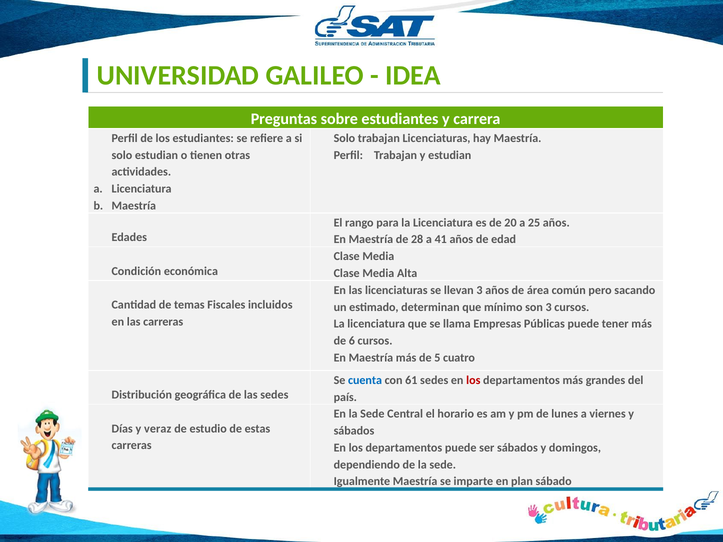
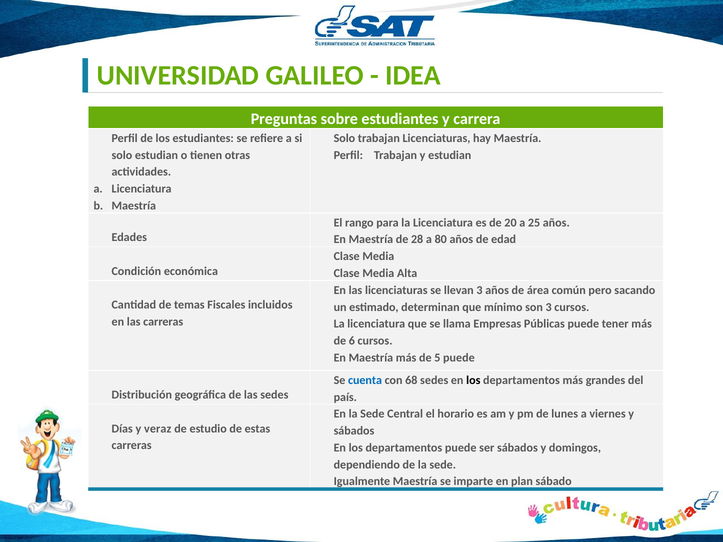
41: 41 -> 80 (441, 240)
5 cuatro: cuatro -> puede (459, 358)
61: 61 -> 68 (411, 380)
los colour: red -> black (473, 380)
